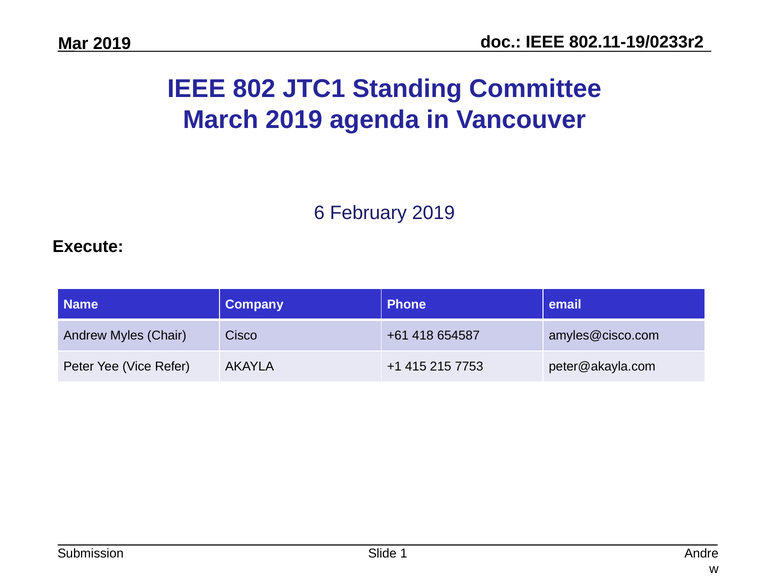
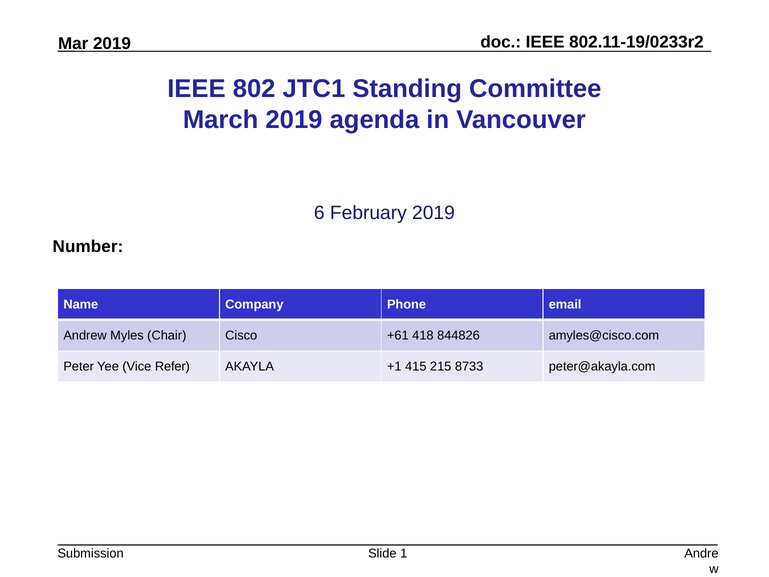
Execute: Execute -> Number (88, 246)
654587: 654587 -> 844826 (458, 335)
7753: 7753 -> 8733 (469, 366)
